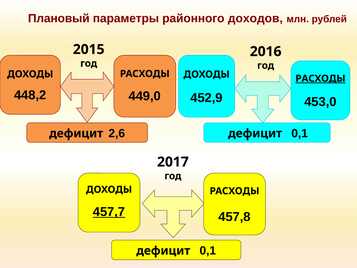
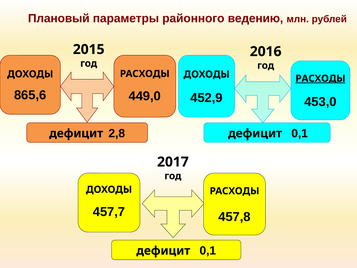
доходов: доходов -> ведению (255, 19)
448,2: 448,2 -> 865,6 (30, 95)
2,6: 2,6 -> 2,8 (117, 133)
457,7 underline: present -> none (109, 212)
